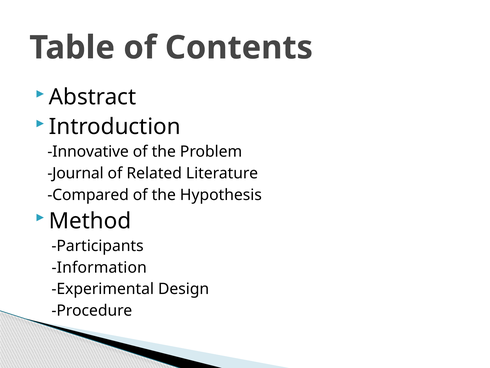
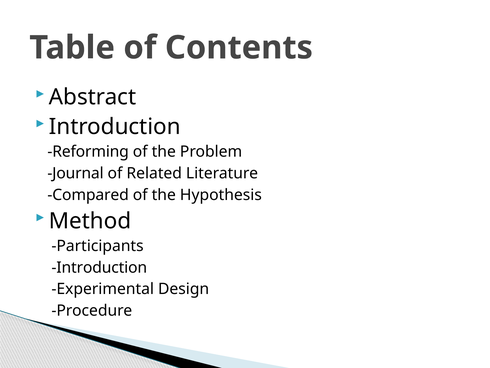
Innovative: Innovative -> Reforming (88, 152)
Information: Information -> Introduction (99, 267)
